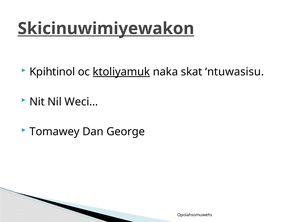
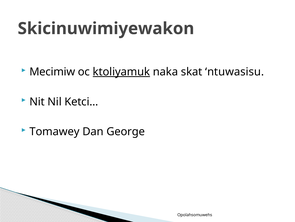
Skicinuwimiyewakon underline: present -> none (106, 28)
Kpihtinol: Kpihtinol -> Mecimiw (52, 72)
Weci…: Weci… -> Ketci… (81, 101)
